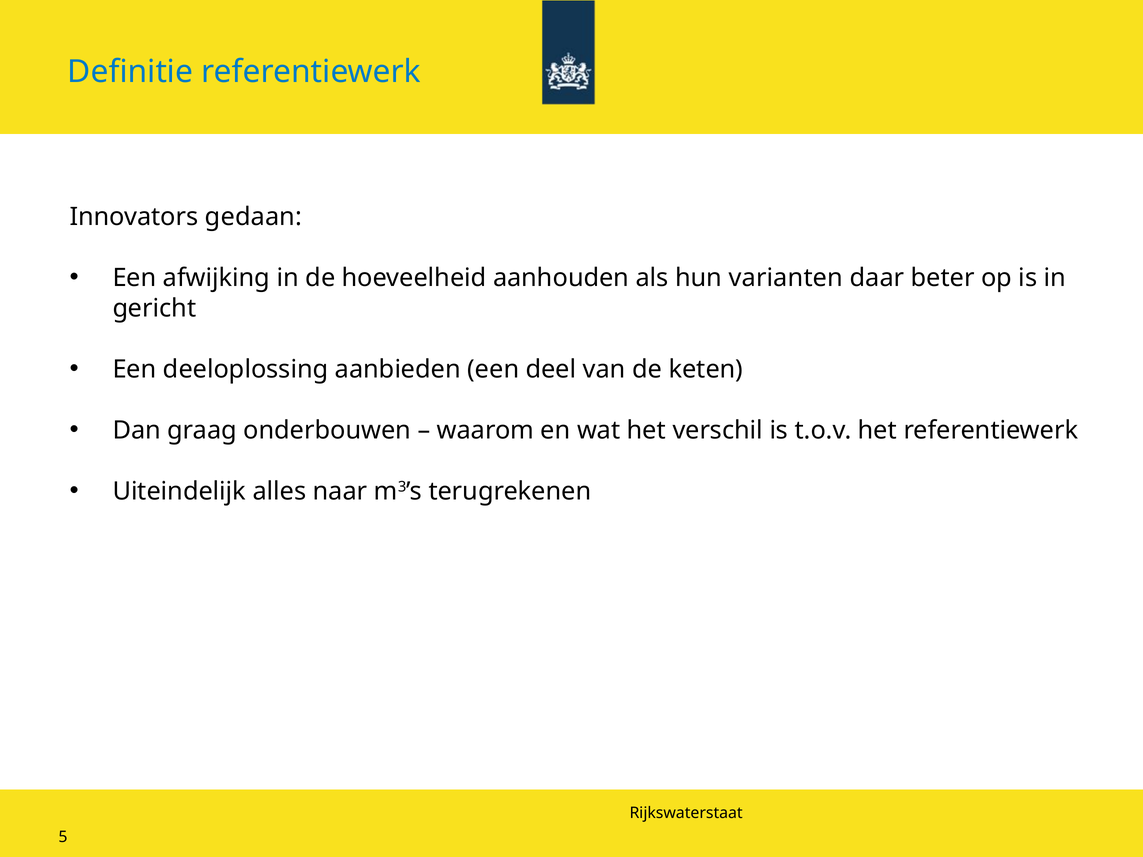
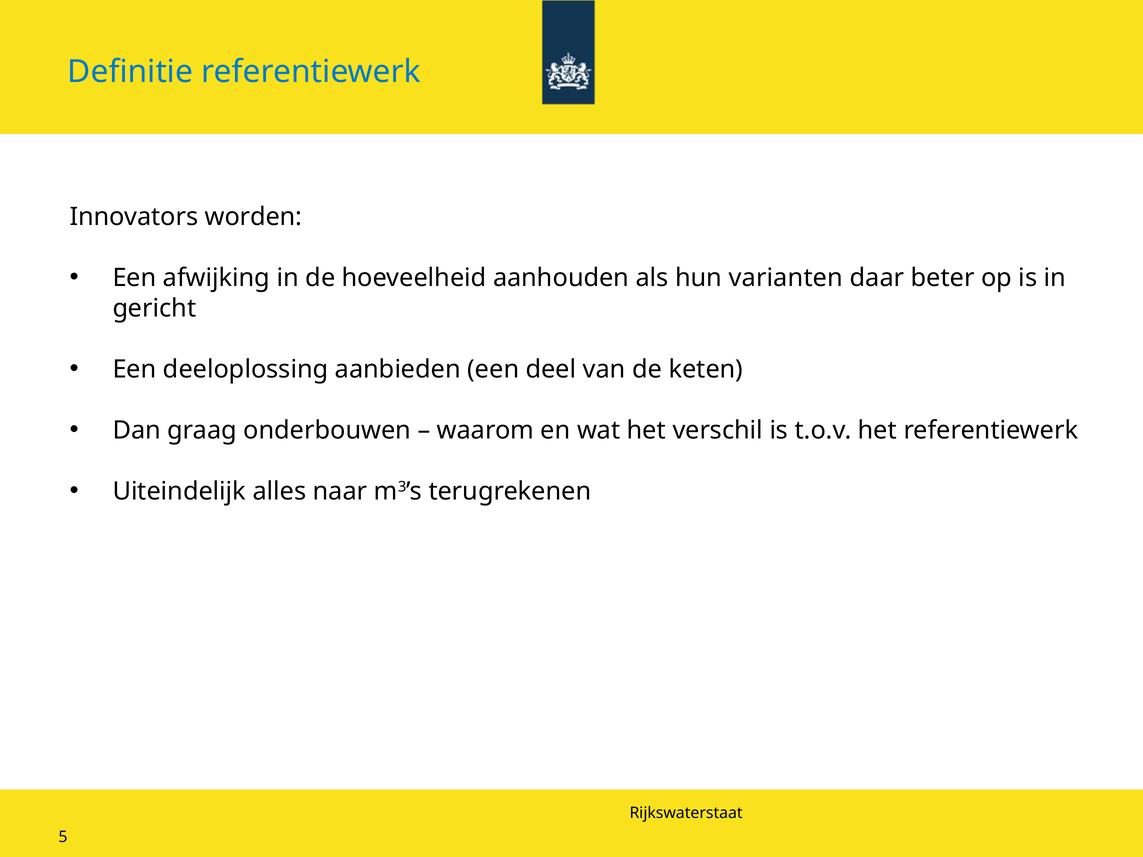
gedaan: gedaan -> worden (254, 217)
